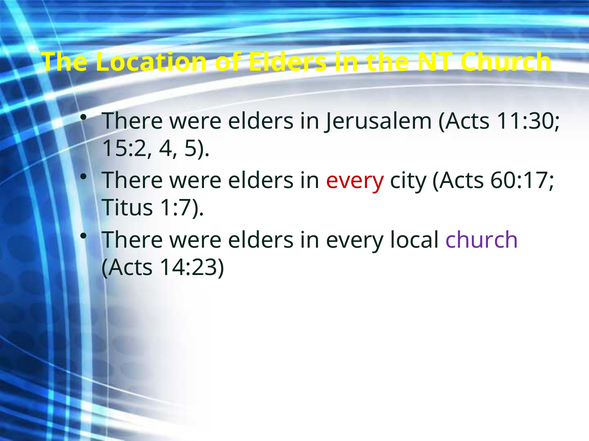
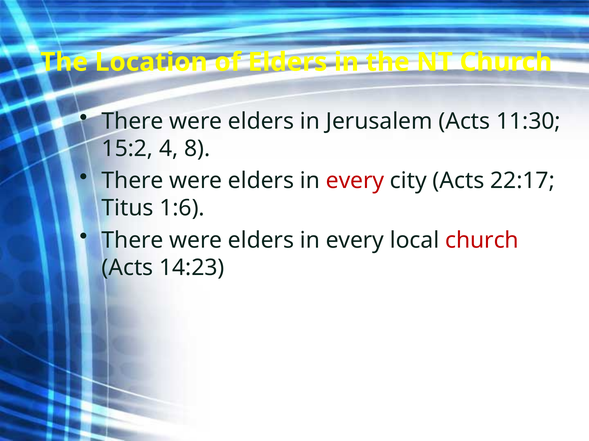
5: 5 -> 8 (197, 149)
60:17: 60:17 -> 22:17 (523, 181)
1:7: 1:7 -> 1:6 (182, 208)
church colour: purple -> red (482, 241)
